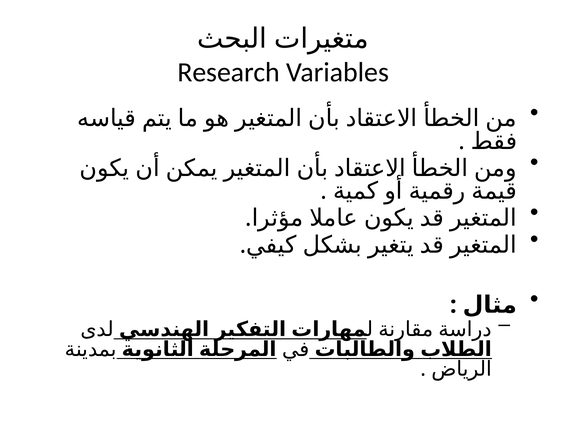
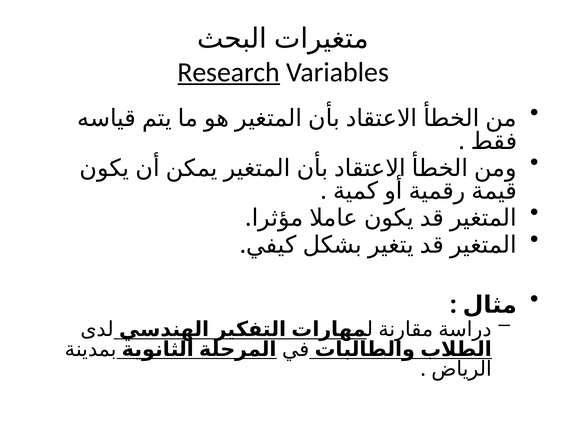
Research underline: none -> present (229, 72)
